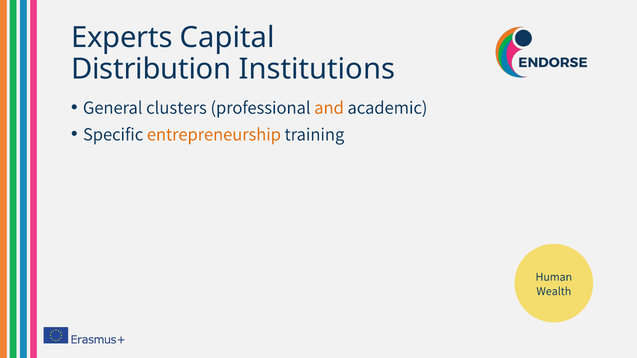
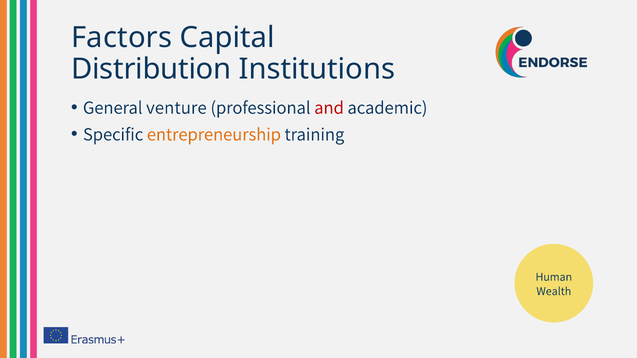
Experts: Experts -> Factors (122, 38)
clusters: clusters -> venture (176, 108)
and colour: orange -> red (329, 108)
